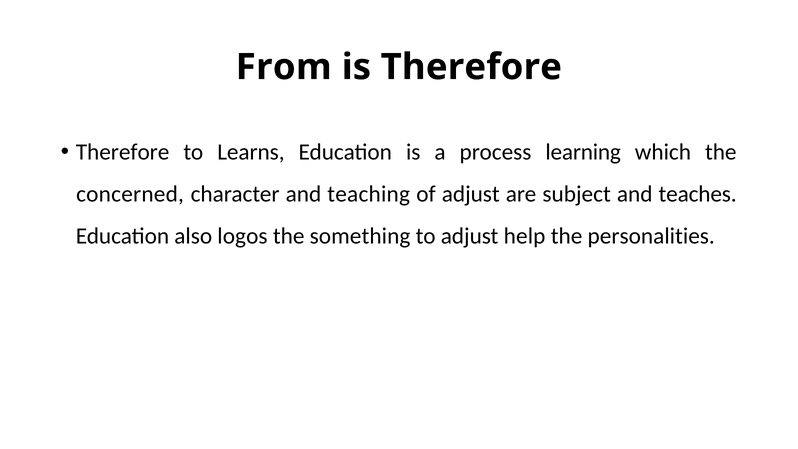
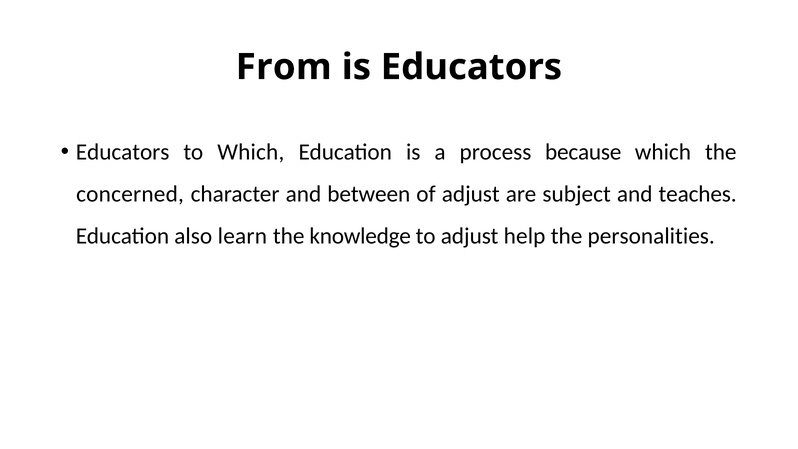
is Therefore: Therefore -> Educators (471, 67)
Therefore: Therefore -> Educators (123, 152)
to Learns: Learns -> Which (251, 152)
learning: learning -> because (583, 152)
teaching: teaching -> between (369, 194)
logos: logos -> learn (242, 236)
something: something -> knowledge (360, 236)
